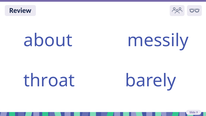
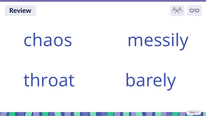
about: about -> chaos (48, 40)
